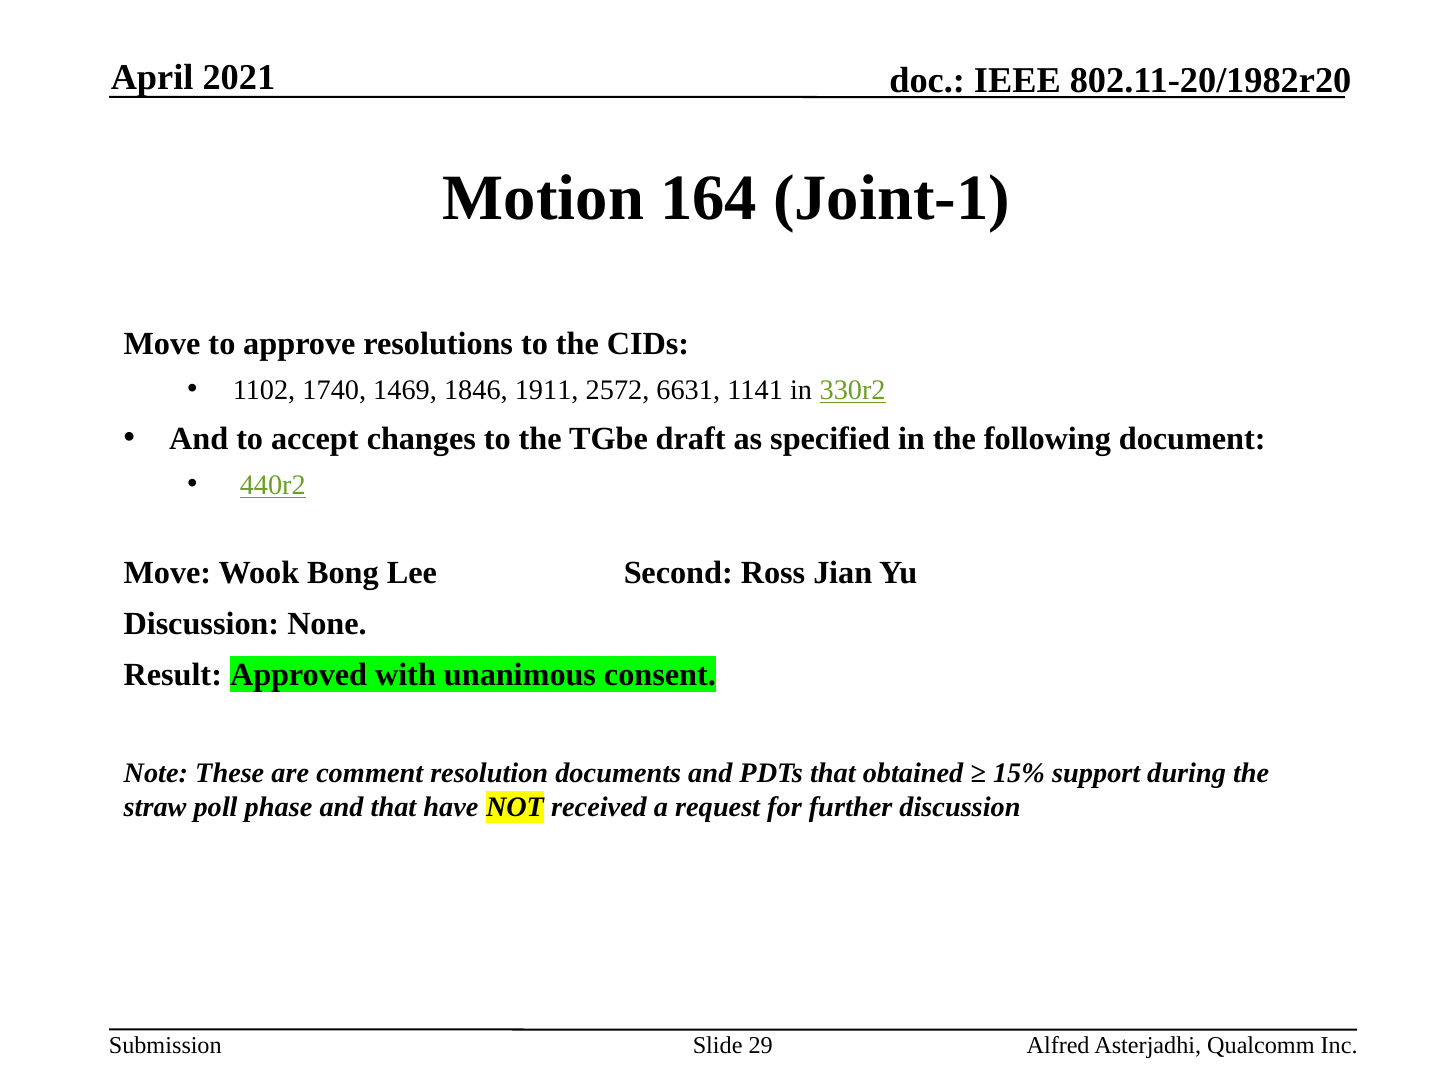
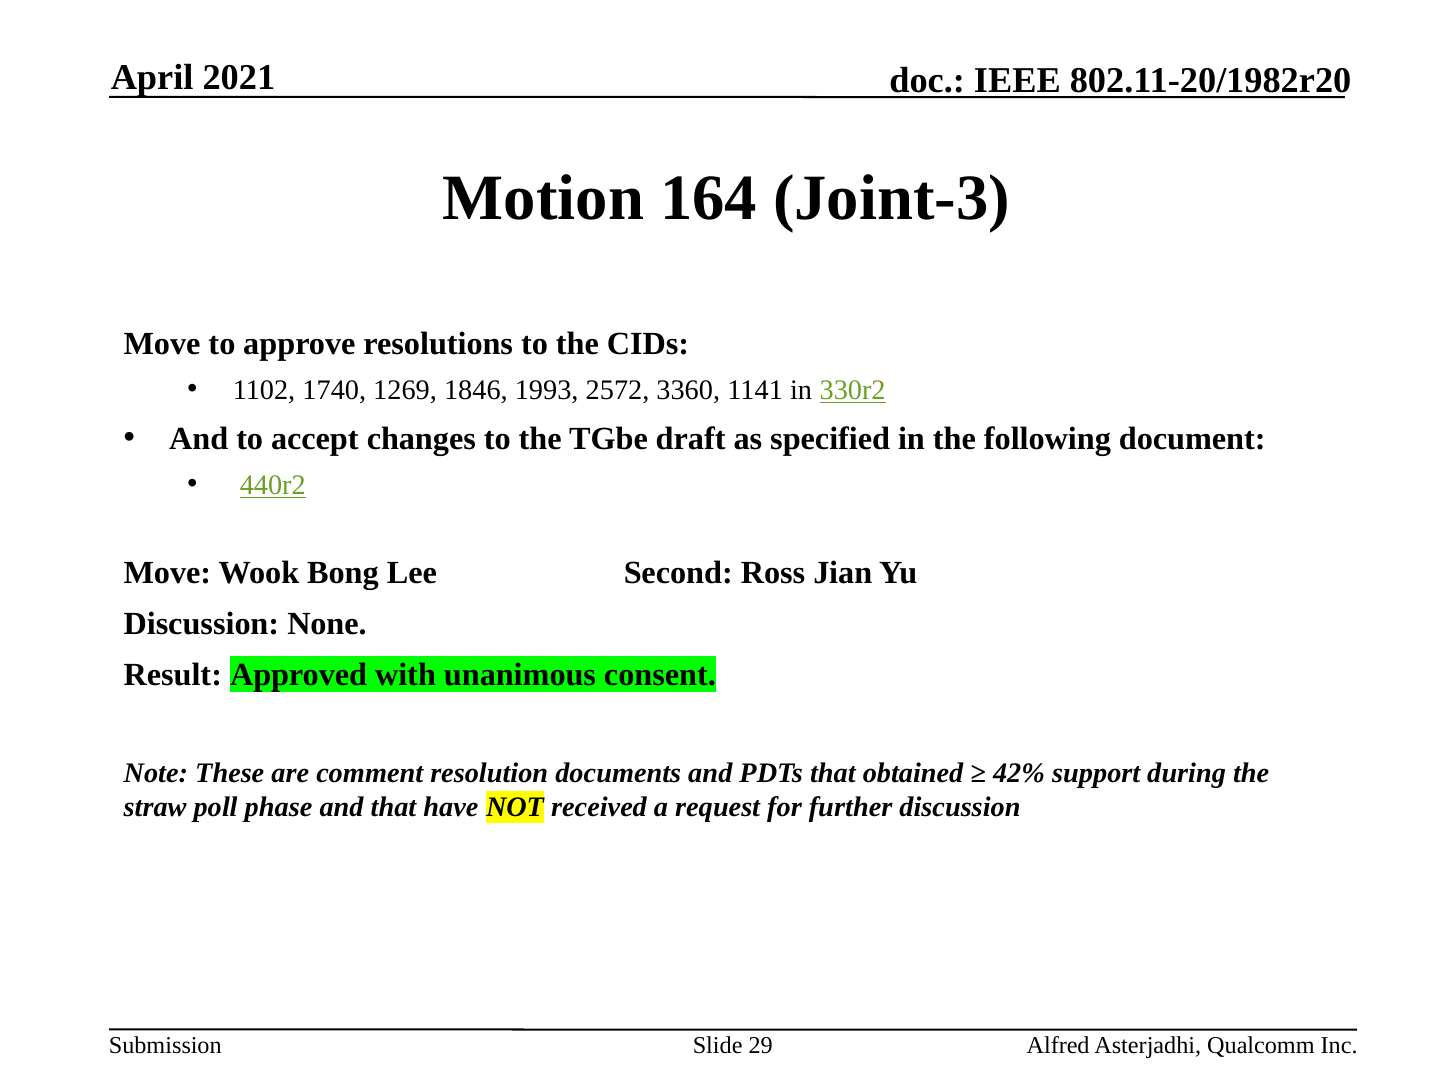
Joint-1: Joint-1 -> Joint-3 (892, 198)
1469: 1469 -> 1269 (405, 390)
1911: 1911 -> 1993 (547, 390)
6631: 6631 -> 3360 (688, 390)
15%: 15% -> 42% (1019, 774)
